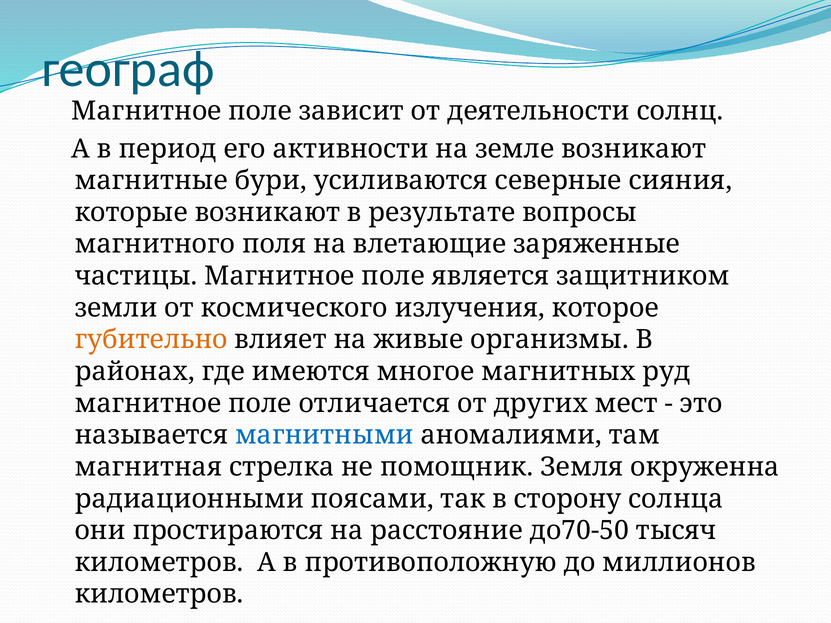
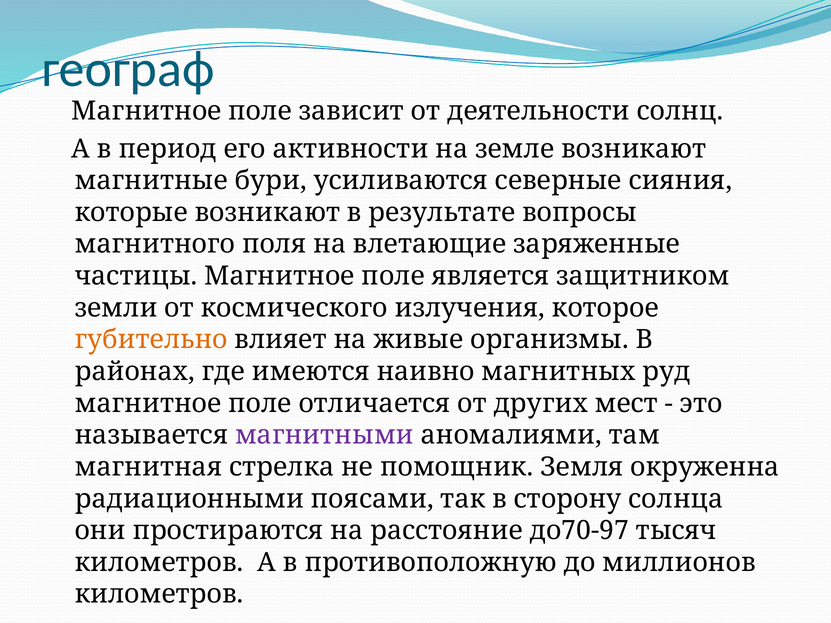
многое: многое -> наивно (426, 372)
магнитными colour: blue -> purple (324, 435)
до70-50: до70-50 -> до70-97 (579, 531)
